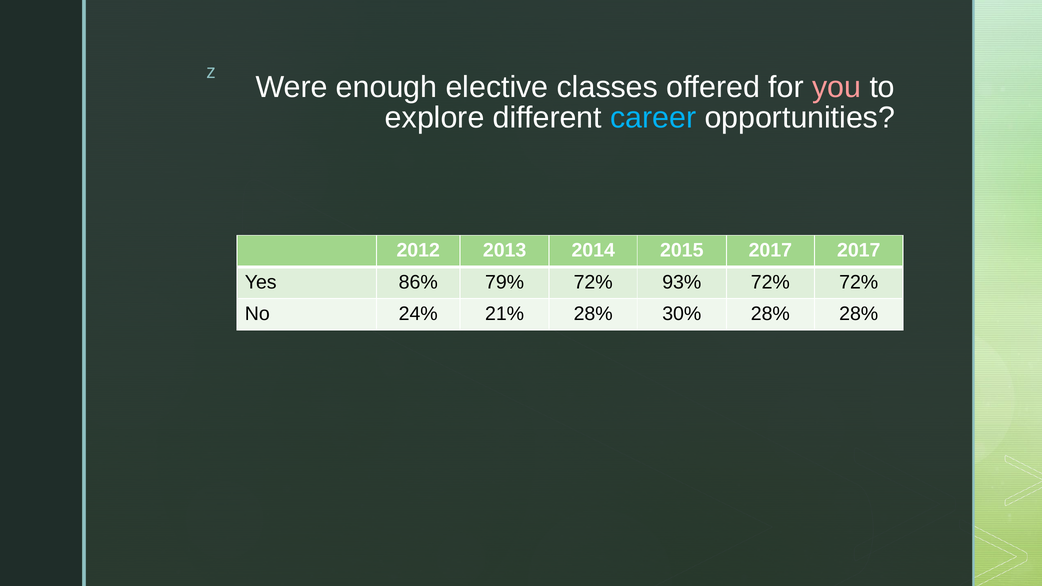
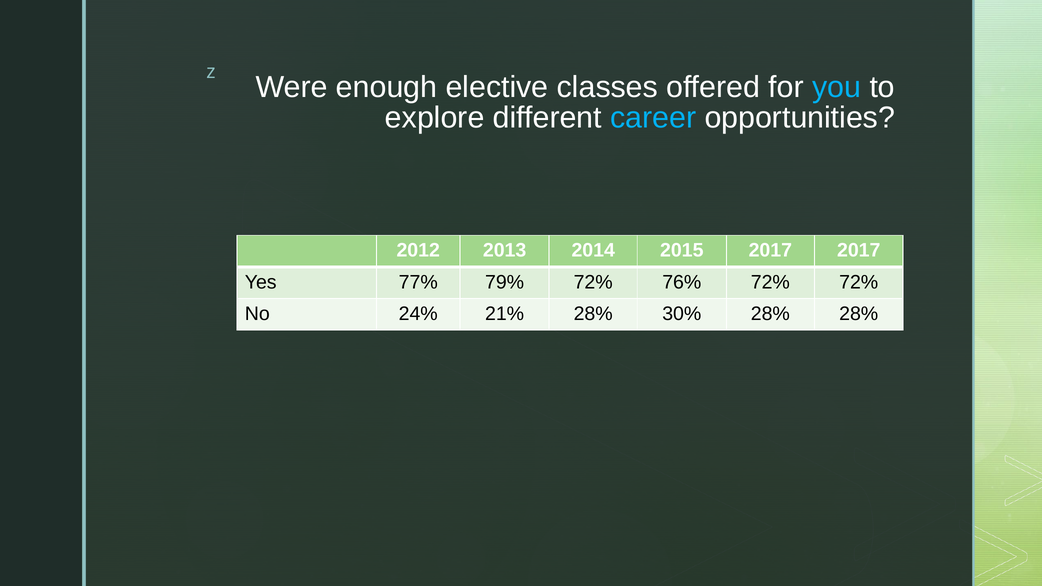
you colour: pink -> light blue (837, 87)
86%: 86% -> 77% (418, 282)
93%: 93% -> 76% (682, 282)
